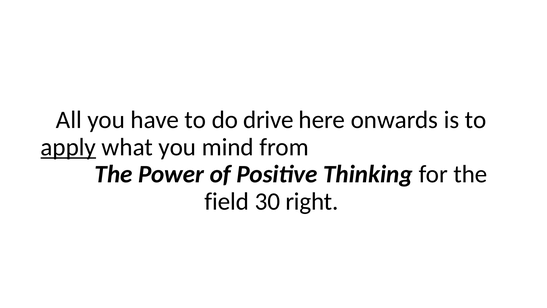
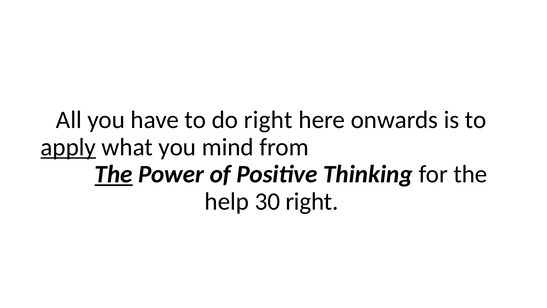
do drive: drive -> right (268, 120)
The underline: none -> present (114, 174)
field: field -> help (227, 201)
